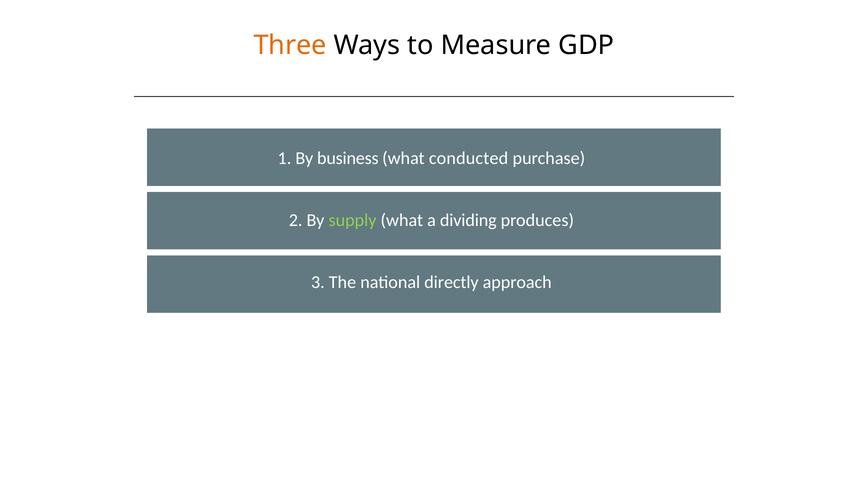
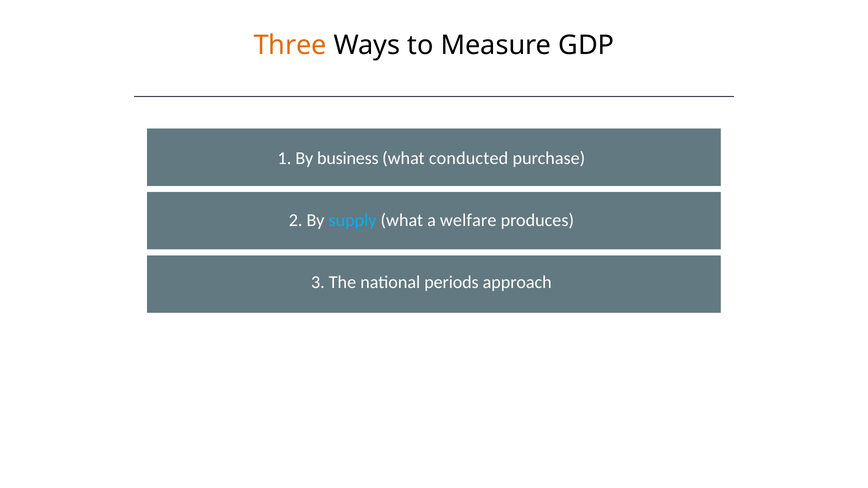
supply colour: light green -> light blue (353, 220)
dividing: dividing -> welfare (468, 220)
directly: directly -> periods (451, 282)
